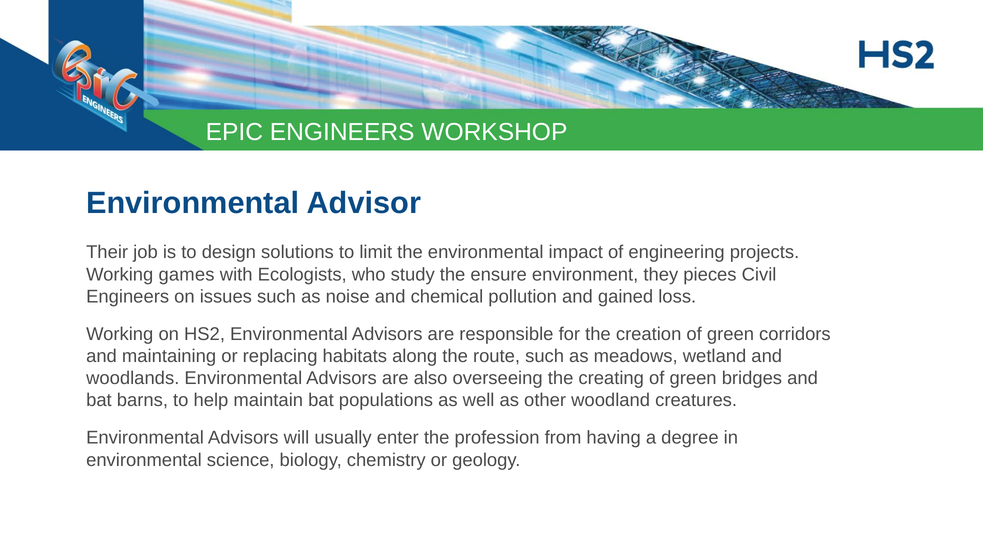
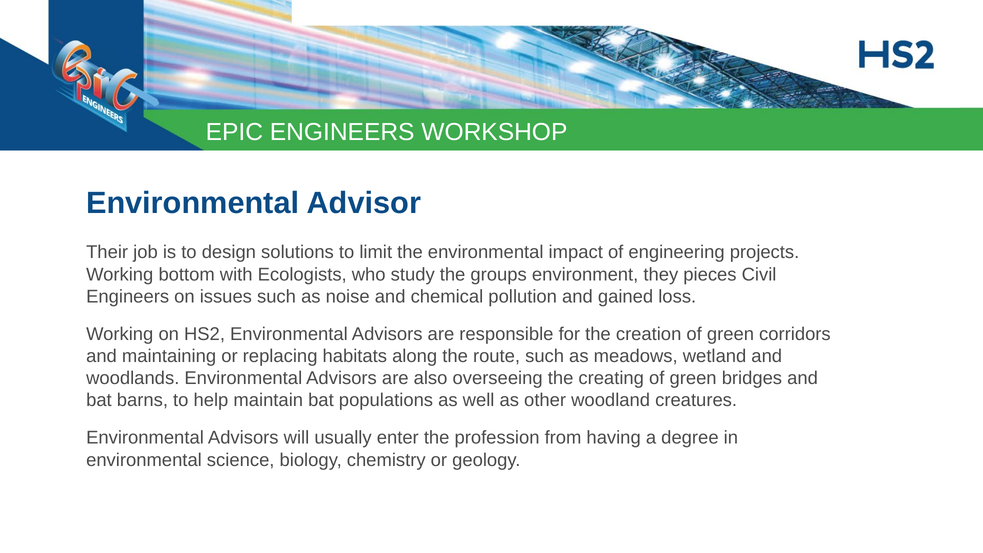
games: games -> bottom (187, 274)
ensure: ensure -> groups (499, 274)
